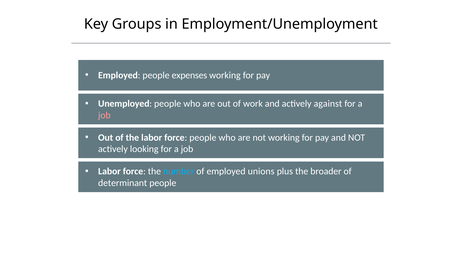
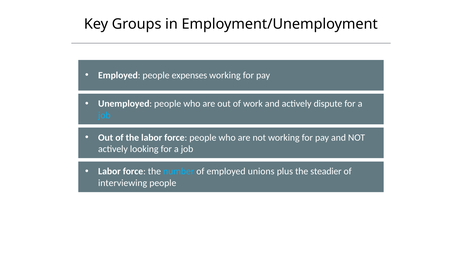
against: against -> dispute (328, 104)
job colour: pink -> light blue (104, 115)
broader: broader -> steadier (326, 171)
determinant: determinant -> interviewing (123, 183)
